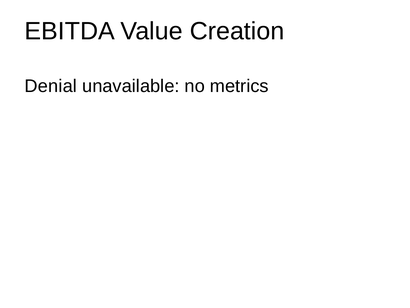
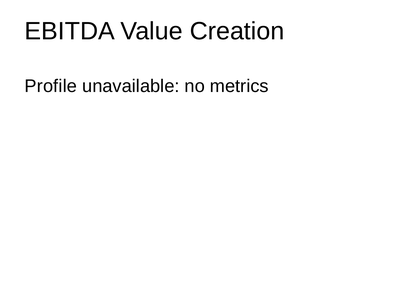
Denial: Denial -> Profile (51, 86)
